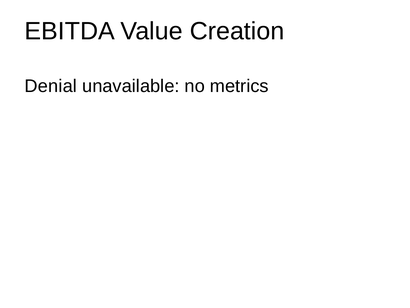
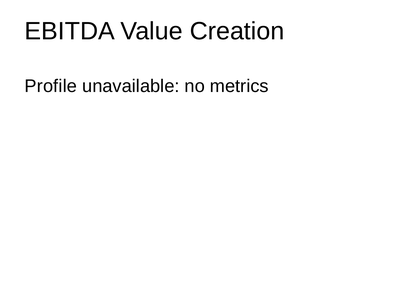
Denial: Denial -> Profile (51, 86)
